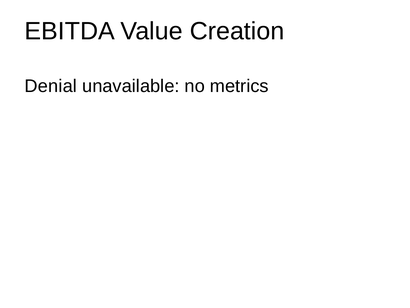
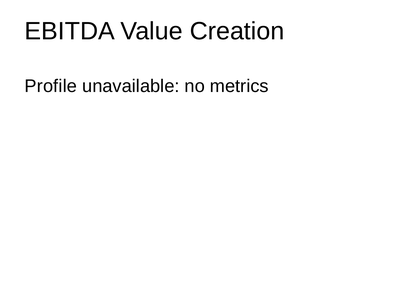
Denial: Denial -> Profile (51, 86)
